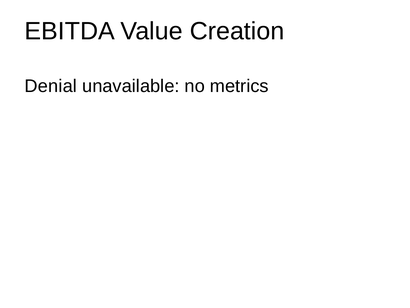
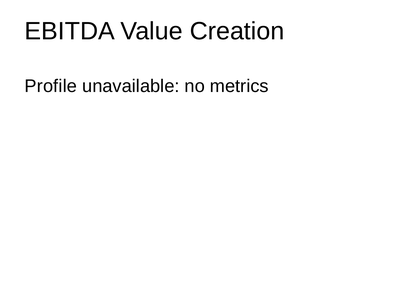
Denial: Denial -> Profile (51, 86)
